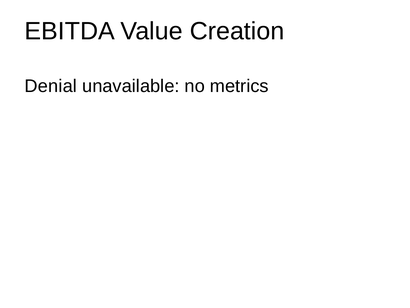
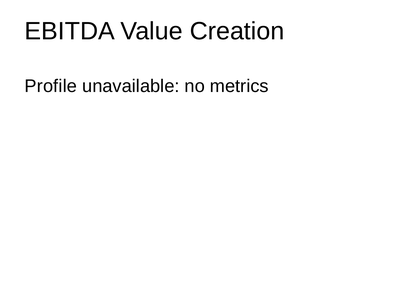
Denial: Denial -> Profile (51, 86)
